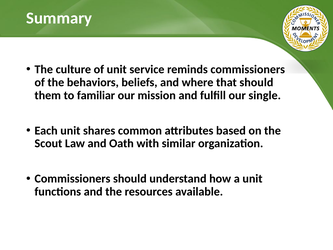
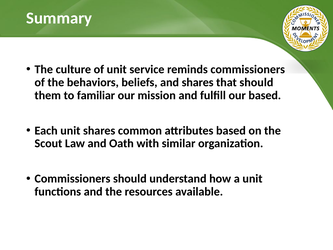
and where: where -> shares (198, 82)
our single: single -> based (265, 95)
